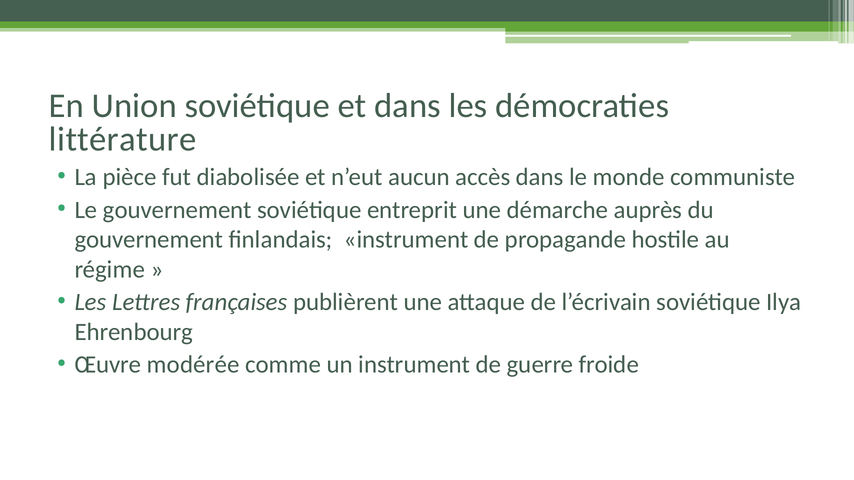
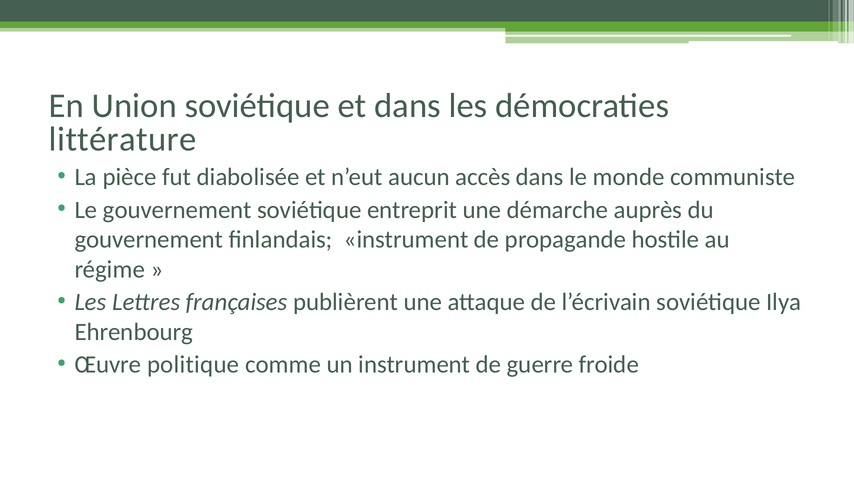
modérée: modérée -> politique (193, 365)
